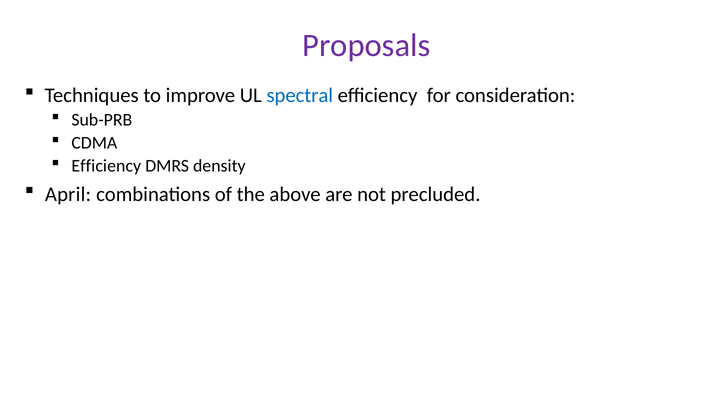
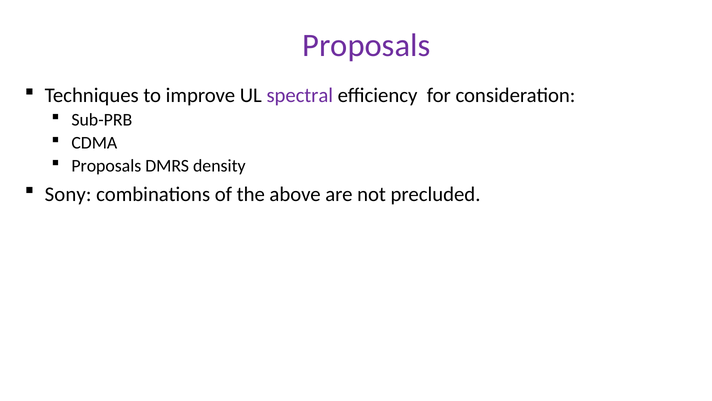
spectral colour: blue -> purple (300, 95)
Efficiency: Efficiency -> Proposals (106, 166)
April: April -> Sony (68, 194)
